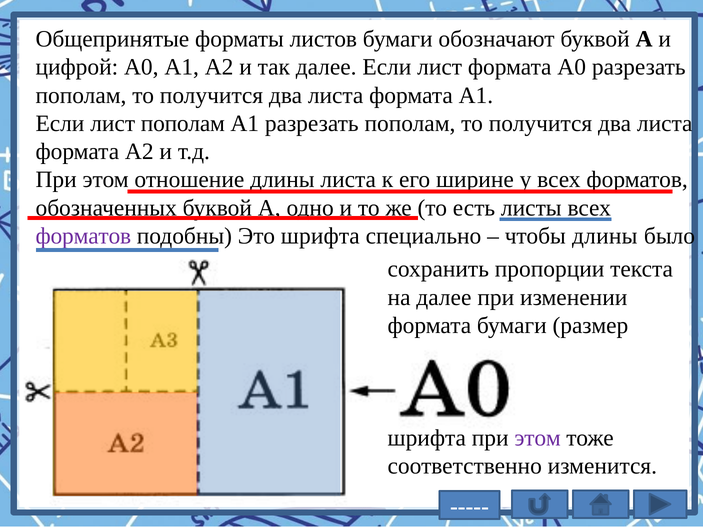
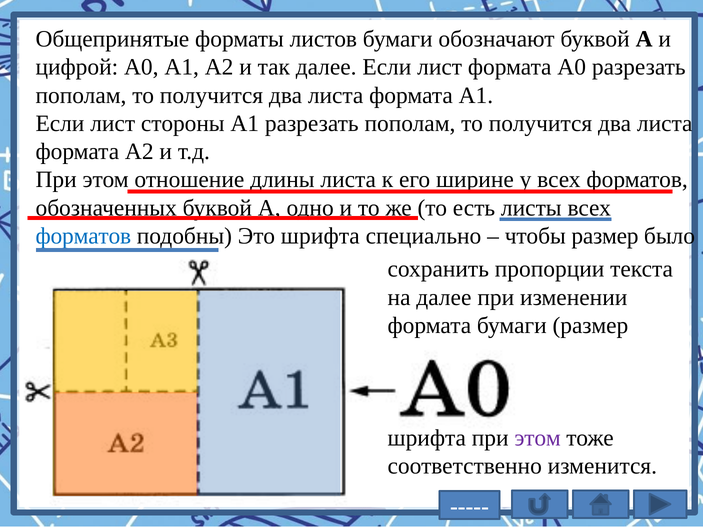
лист пополам: пополам -> стороны (183, 124)
форматов colour: purple -> blue (83, 236)
чтобы длины: длины -> размер (605, 236)
